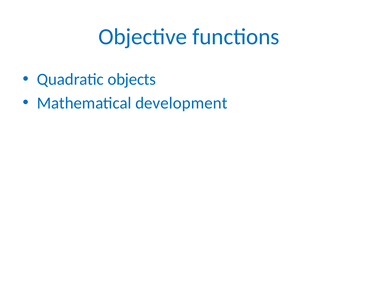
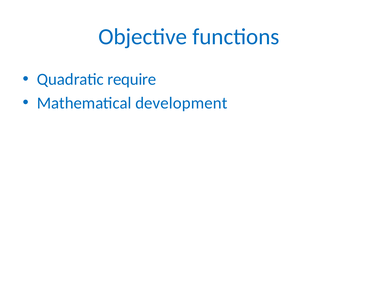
objects: objects -> require (132, 79)
